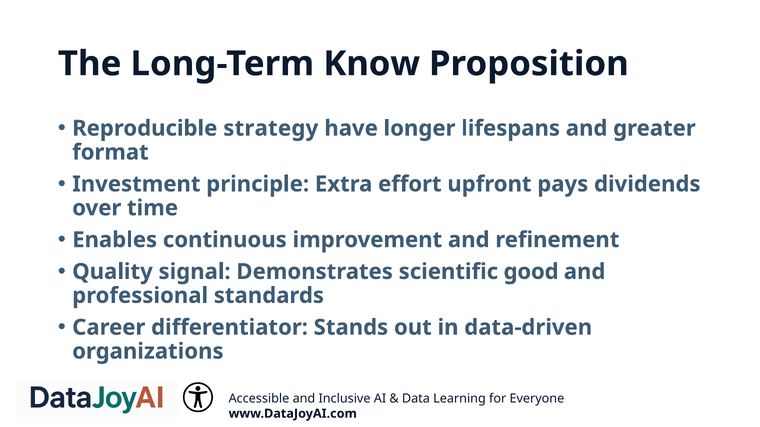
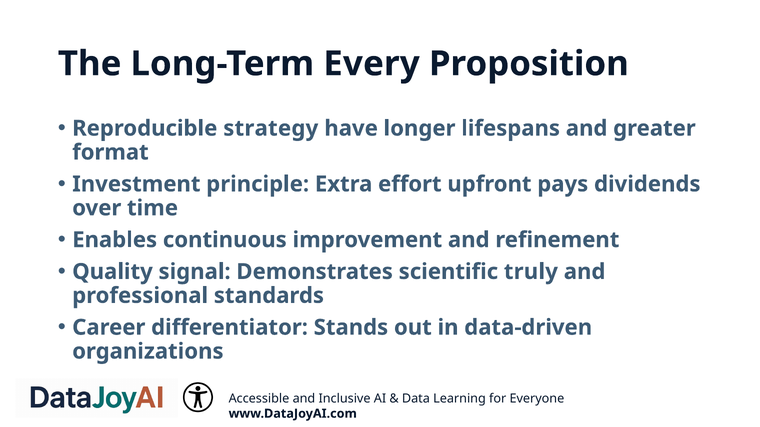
Know: Know -> Every (371, 64)
good: good -> truly (531, 272)
